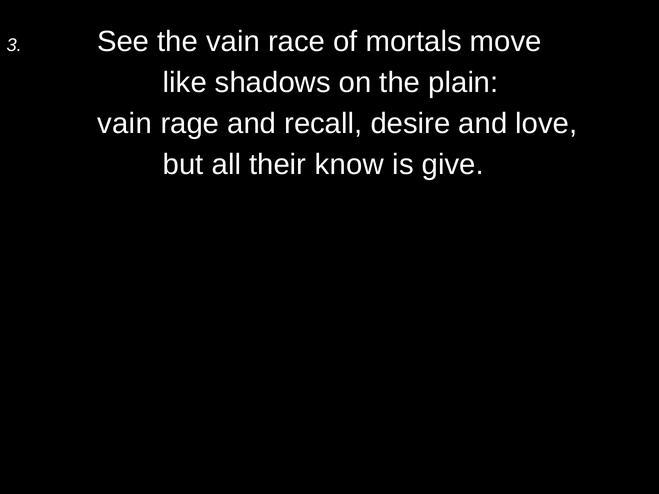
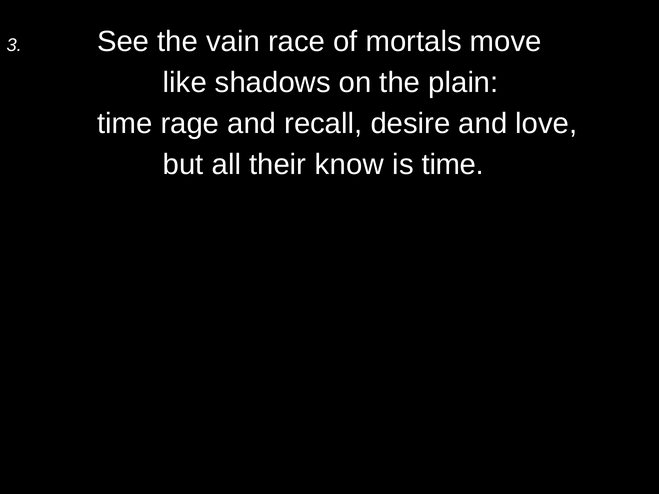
vain: vain -> time (125, 124)
is give: give -> time (453, 165)
